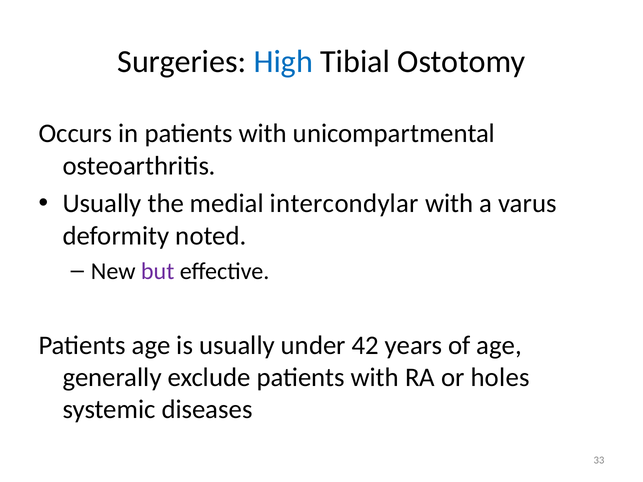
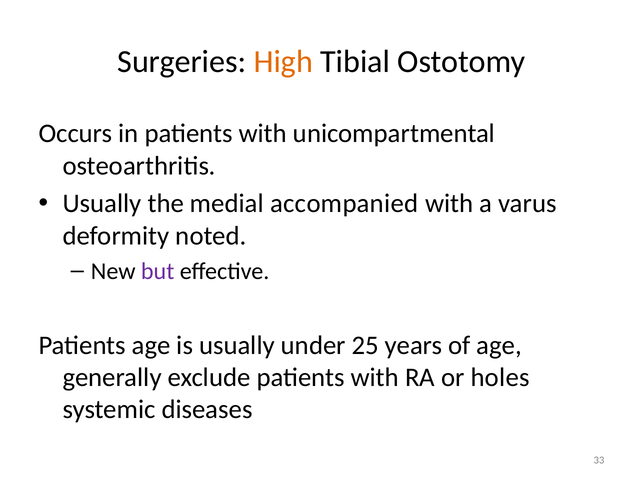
High colour: blue -> orange (283, 62)
intercondylar: intercondylar -> accompanied (344, 204)
42: 42 -> 25 (365, 346)
